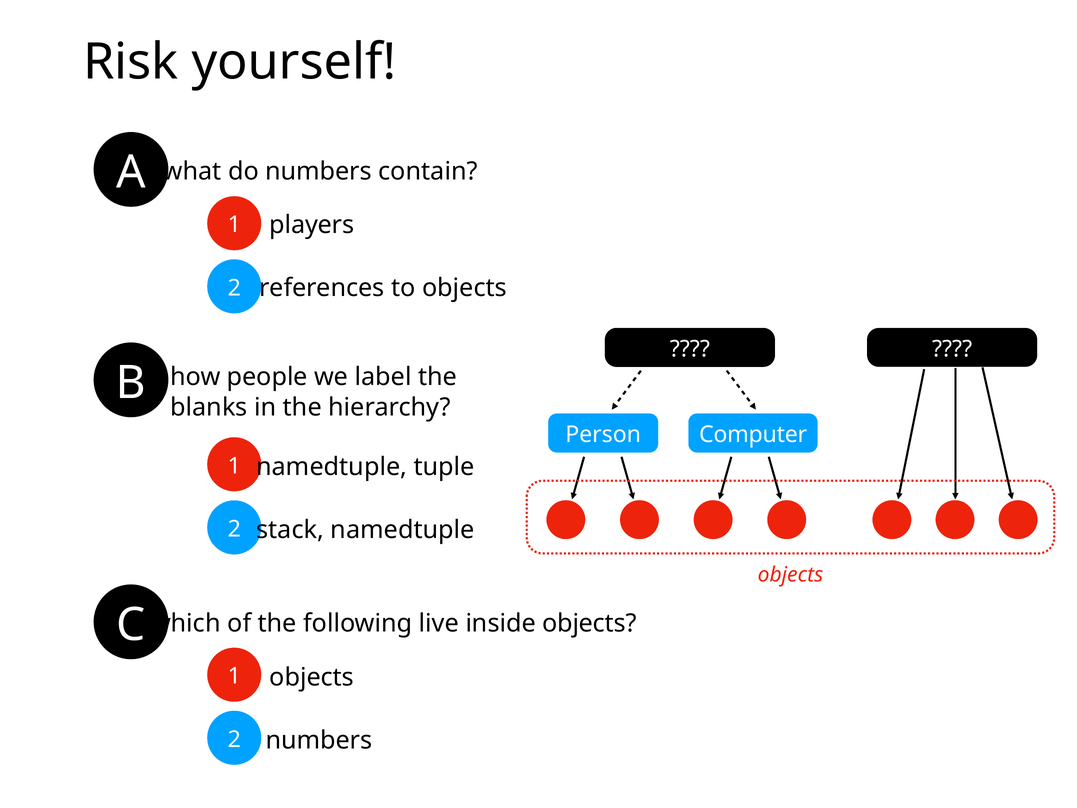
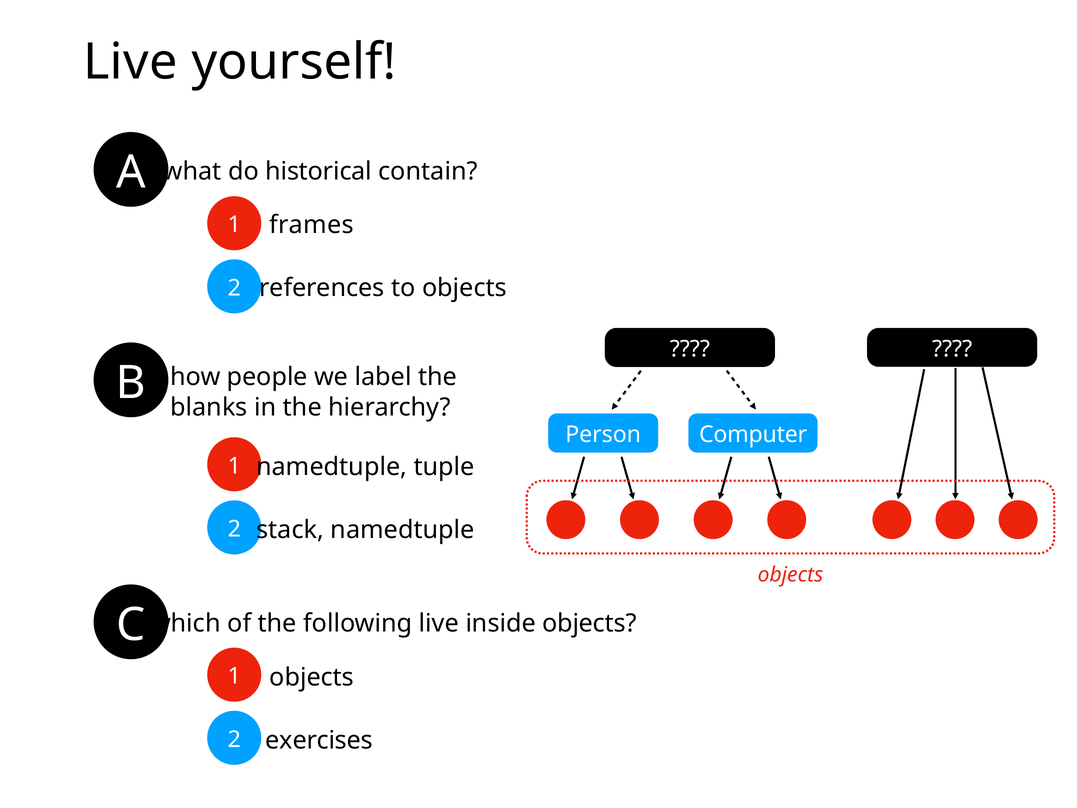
Risk: Risk -> Live (131, 62)
do numbers: numbers -> historical (319, 171)
players: players -> frames (312, 225)
numbers: numbers -> exercises (319, 740)
